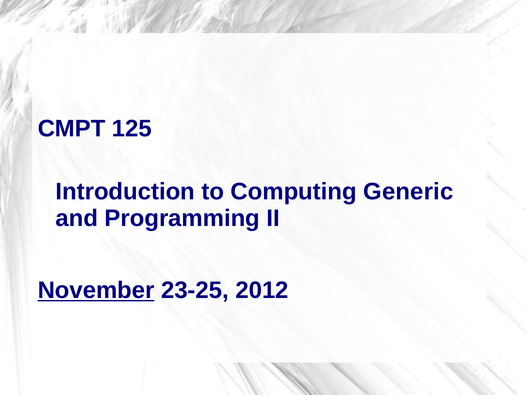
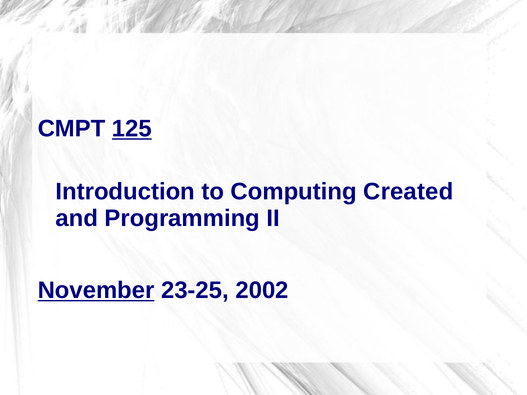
125 underline: none -> present (132, 129)
Generic: Generic -> Created (408, 192)
2012: 2012 -> 2002 (262, 291)
